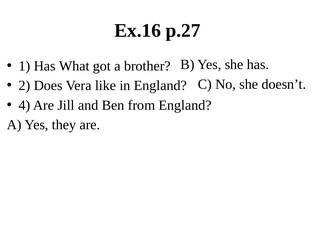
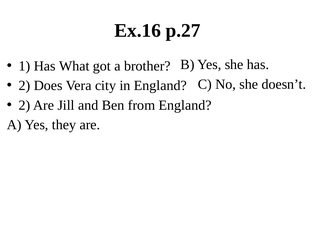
like: like -> city (106, 86)
4: 4 -> 2 (25, 105)
